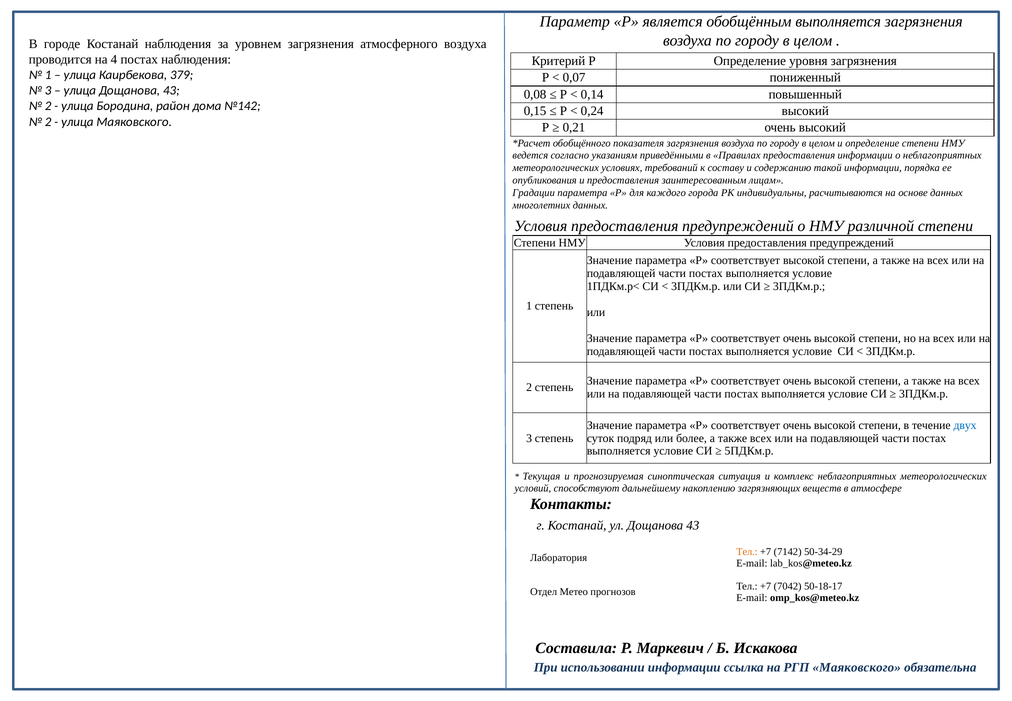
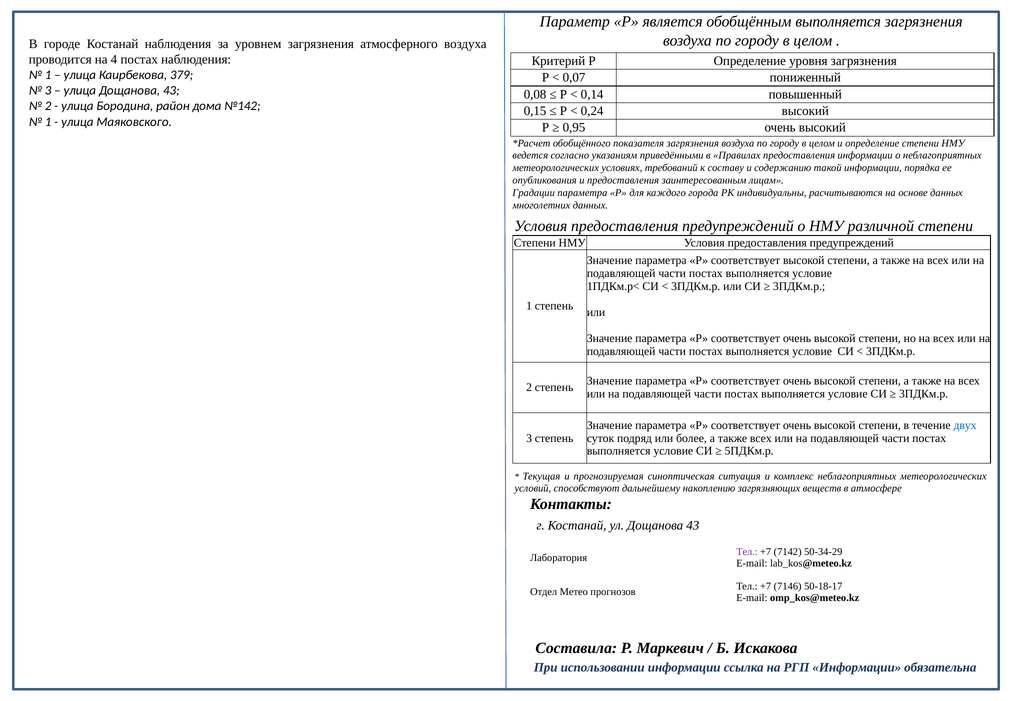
2: 2 -> 1 (48, 122)
0,21: 0,21 -> 0,95 (574, 128)
Тел colour: orange -> purple (747, 552)
7042: 7042 -> 7146 (788, 586)
РГП Маяковского: Маяковского -> Информации (857, 667)
